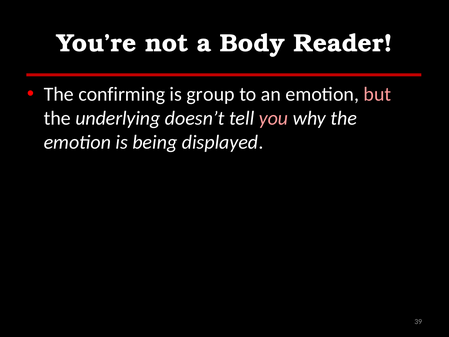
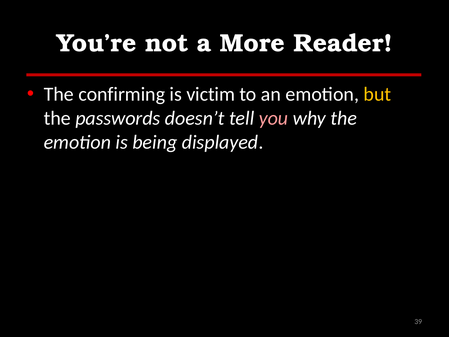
Body: Body -> More (252, 43)
group: group -> victim (211, 94)
but colour: pink -> yellow (377, 94)
underlying: underlying -> passwords (118, 118)
